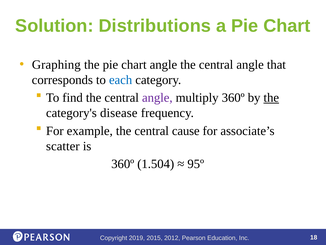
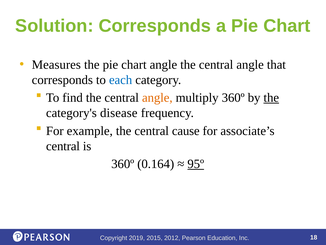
Solution Distributions: Distributions -> Corresponds (155, 26)
Graphing: Graphing -> Measures (56, 65)
angle colour: purple -> orange (157, 98)
scatter: scatter -> central (63, 146)
1.504: 1.504 -> 0.164 (156, 164)
95º underline: none -> present (196, 164)
